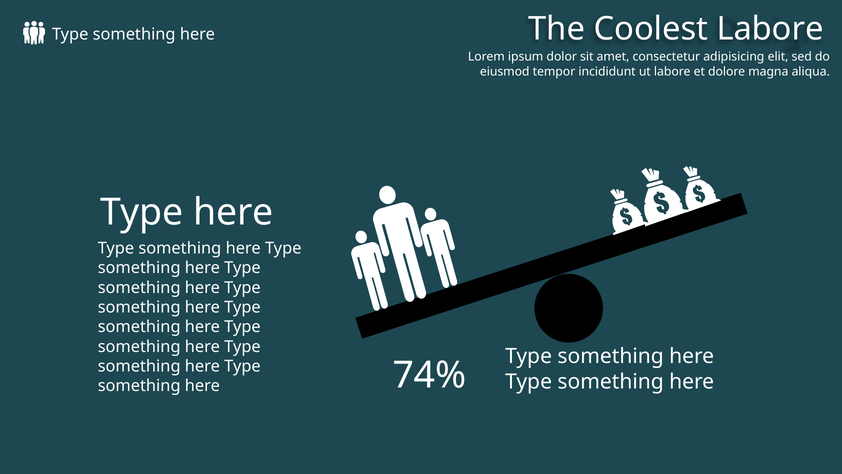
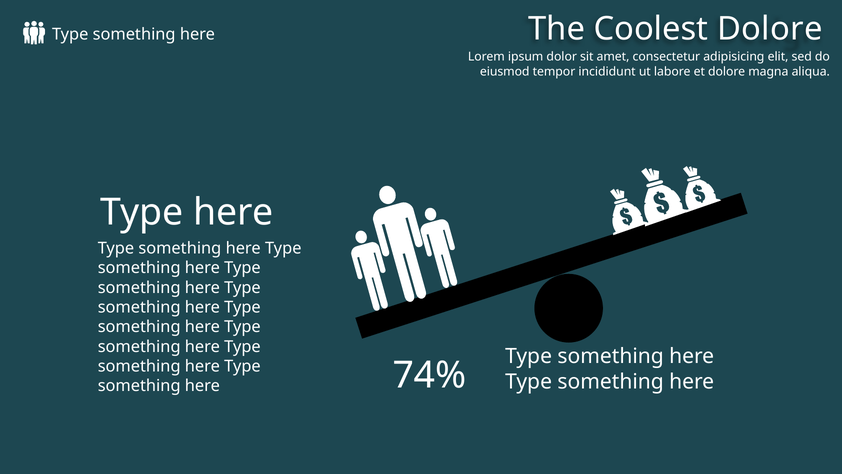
Coolest Labore: Labore -> Dolore (770, 29)
